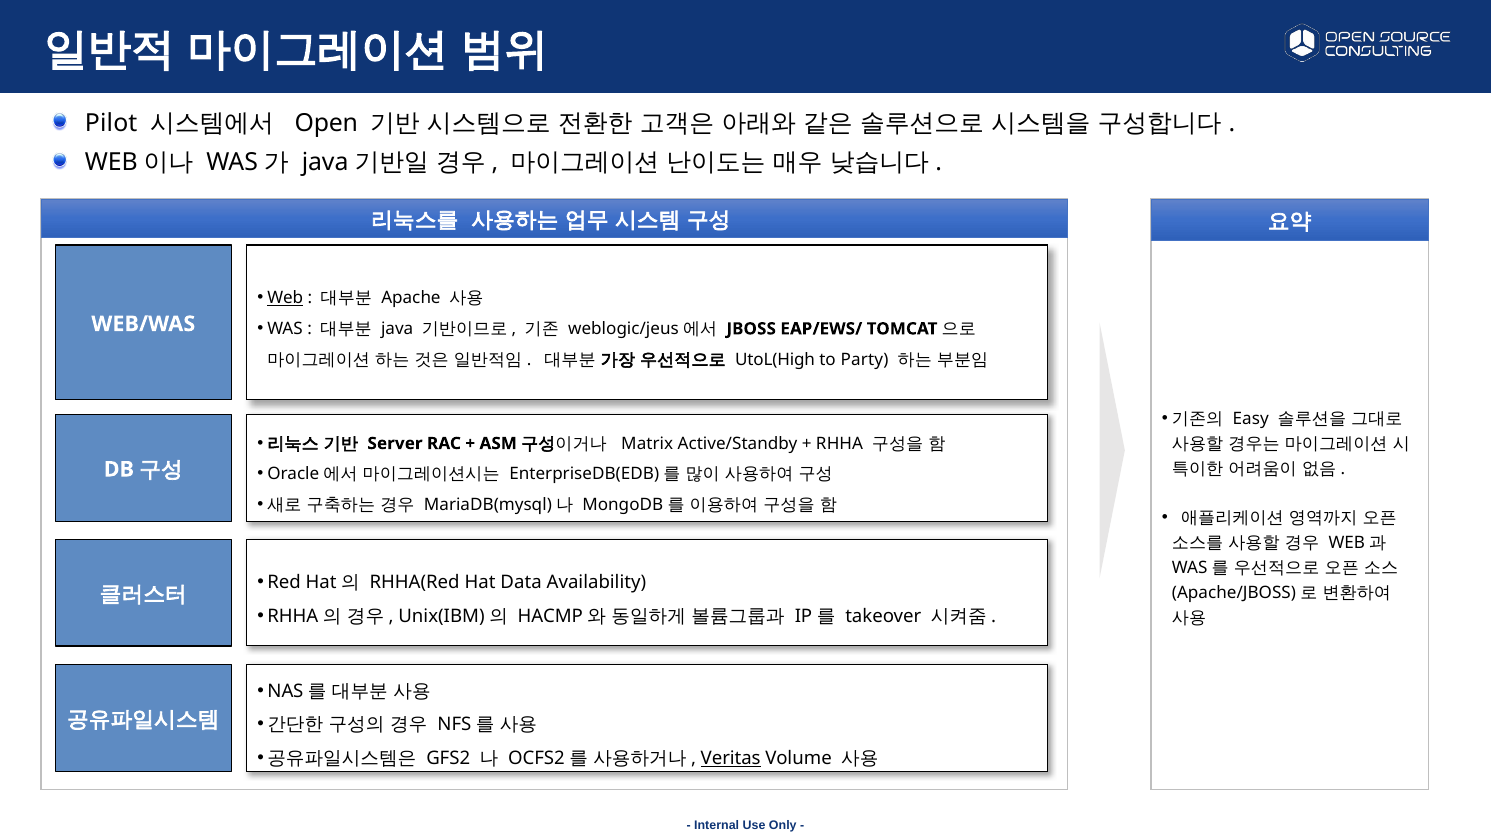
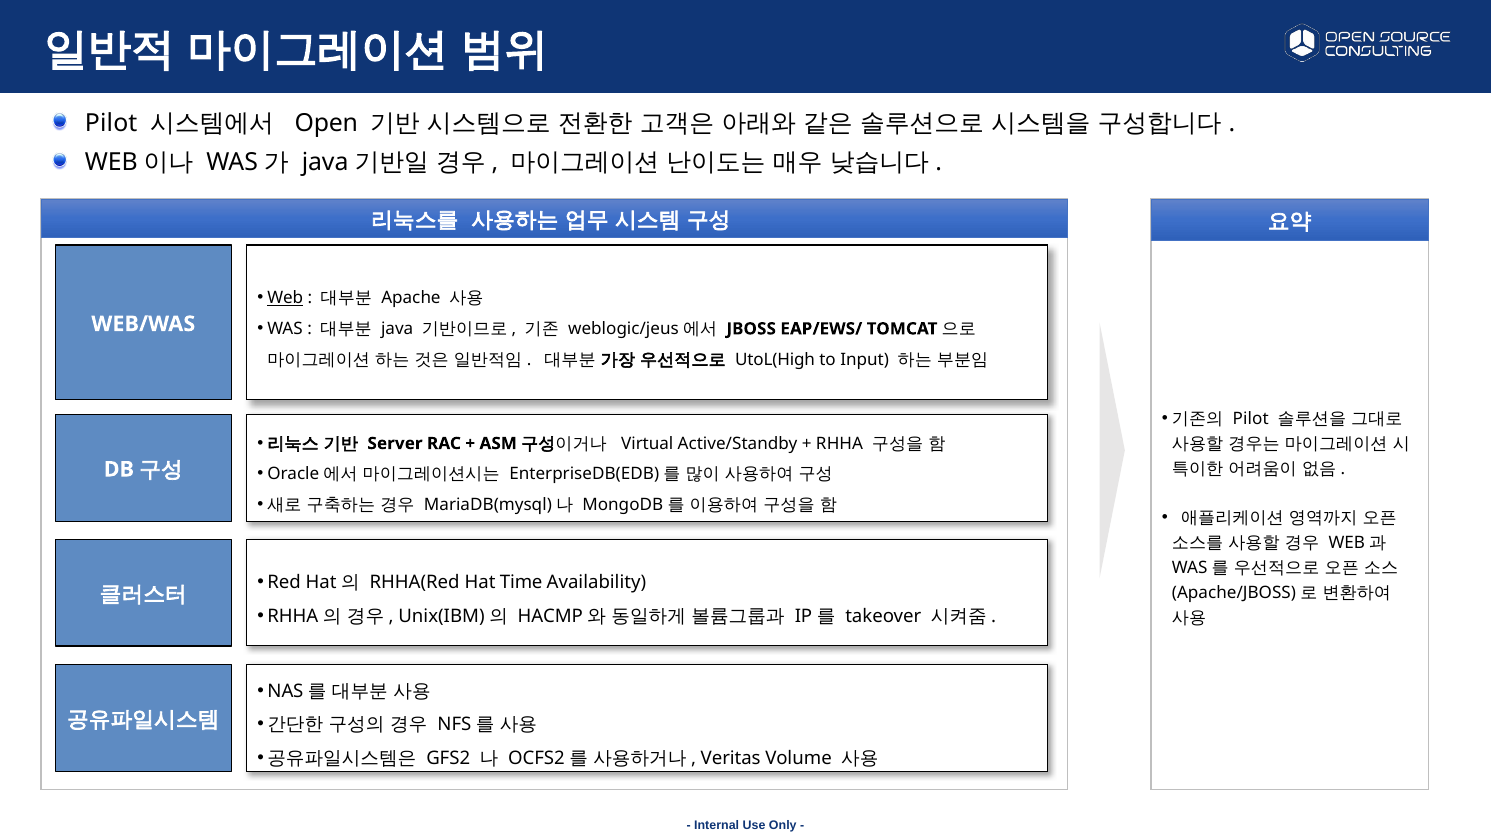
Party: Party -> Input (865, 359)
Easy: Easy -> Pilot (1251, 419)
Matrix: Matrix -> Virtual (647, 443)
Data: Data -> Time (521, 583)
Veritas underline: present -> none (731, 758)
